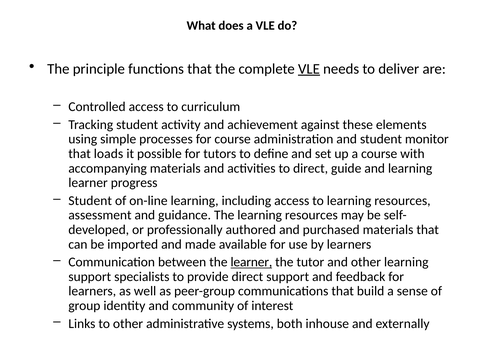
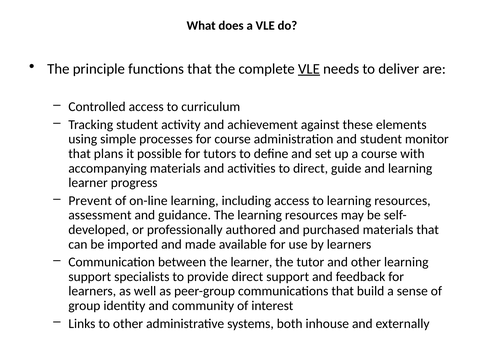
loads: loads -> plans (109, 154)
Student: Student -> Prevent (90, 201)
learner underline: present -> none (251, 262)
